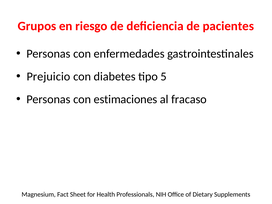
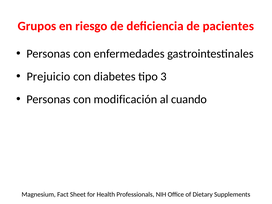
5: 5 -> 3 (164, 77)
estimaciones: estimaciones -> modificación (125, 99)
fracaso: fracaso -> cuando (189, 99)
